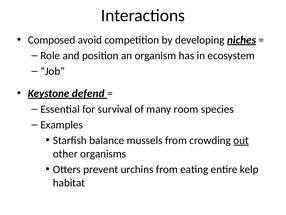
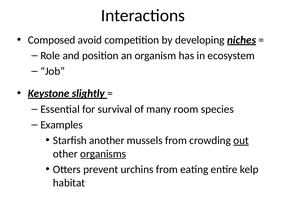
defend: defend -> slightly (88, 93)
balance: balance -> another (107, 140)
organisms underline: none -> present (103, 153)
